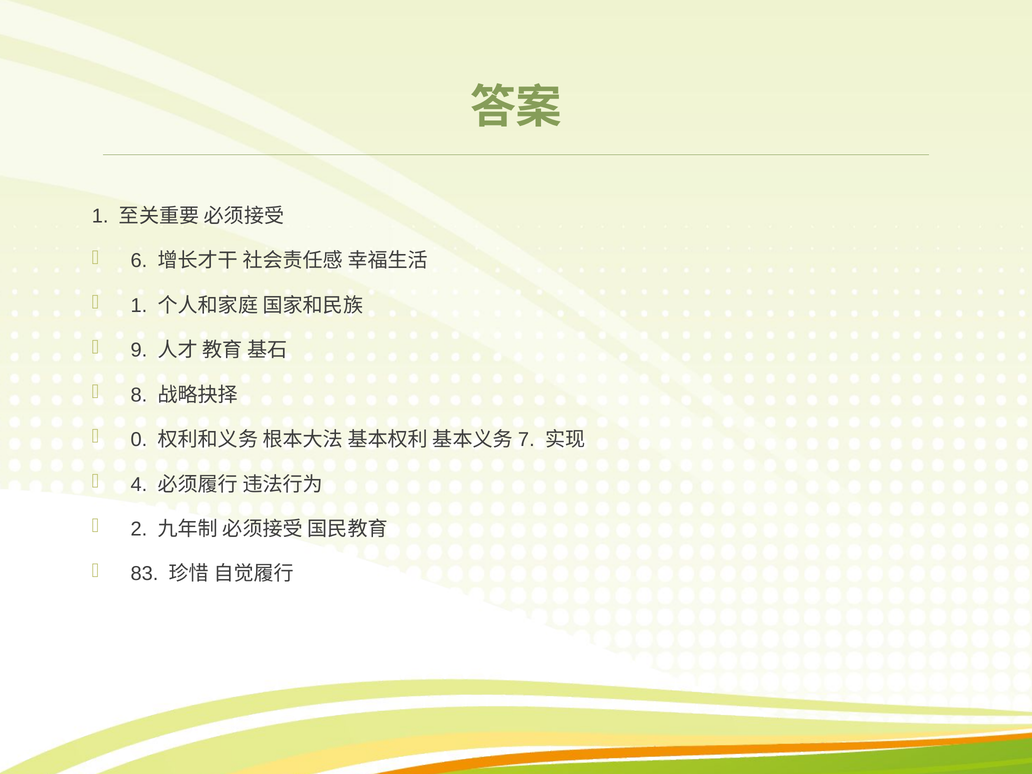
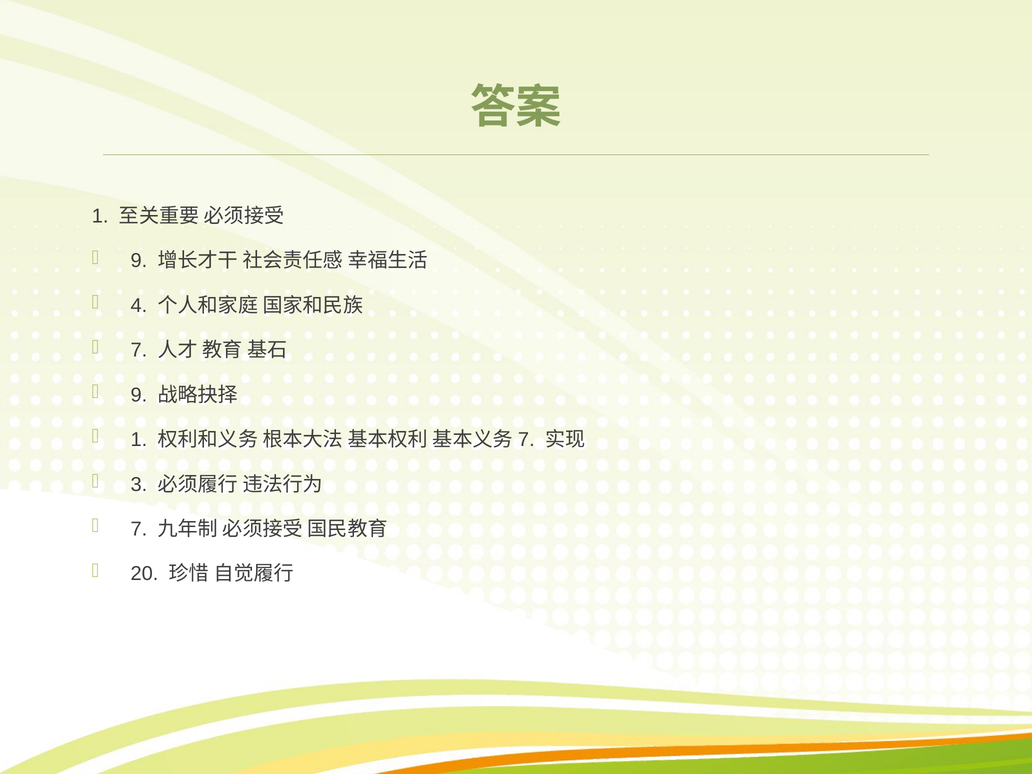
6: 6 -> 9 (139, 261)
1: 1 -> 4 (139, 305)
9: 9 -> 7 (139, 350)
8: 8 -> 9 (139, 395)
0: 0 -> 1 (139, 440)
4: 4 -> 3 (139, 484)
2: 2 -> 7 (139, 529)
83: 83 -> 20 (144, 574)
